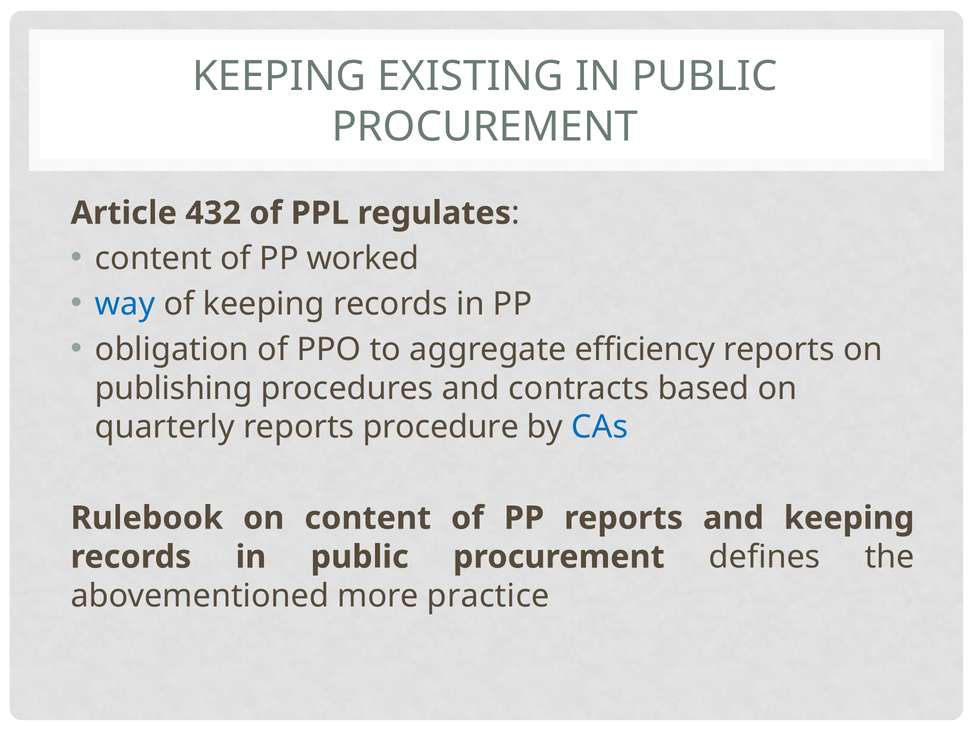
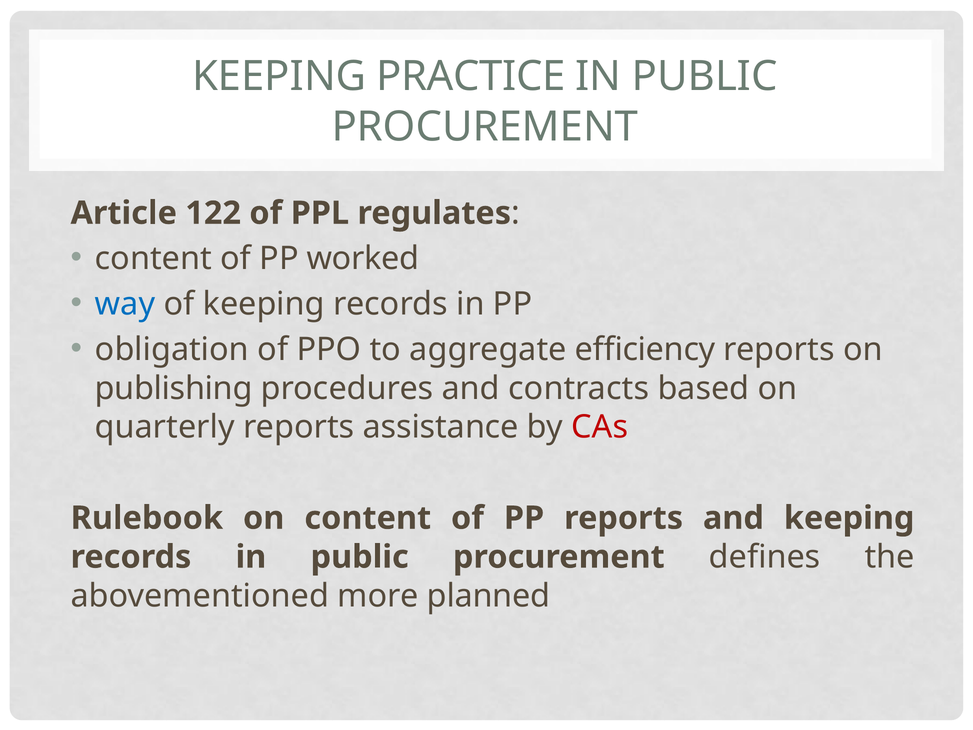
EXISTING: EXISTING -> PRACTICE (471, 76)
432: 432 -> 122 (213, 213)
procedure: procedure -> assistance (441, 427)
CAs colour: blue -> red (600, 427)
practice: practice -> planned (488, 596)
